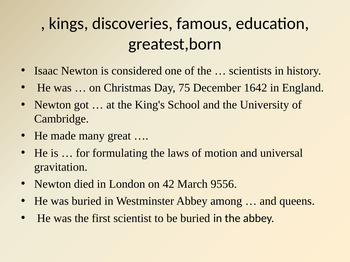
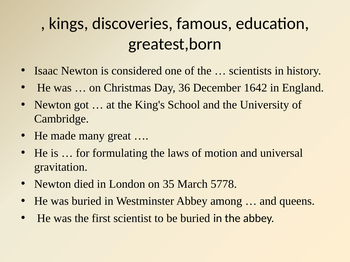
75: 75 -> 36 (184, 88)
42: 42 -> 35 (169, 184)
9556: 9556 -> 5778 (224, 184)
